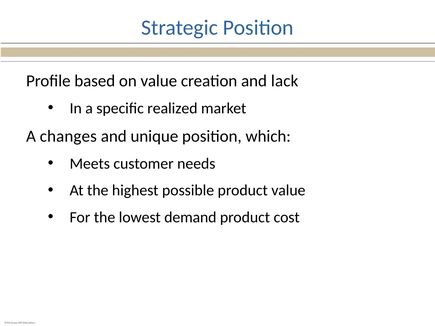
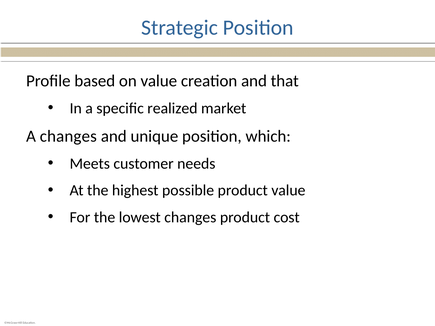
lack: lack -> that (285, 81)
lowest demand: demand -> changes (190, 217)
